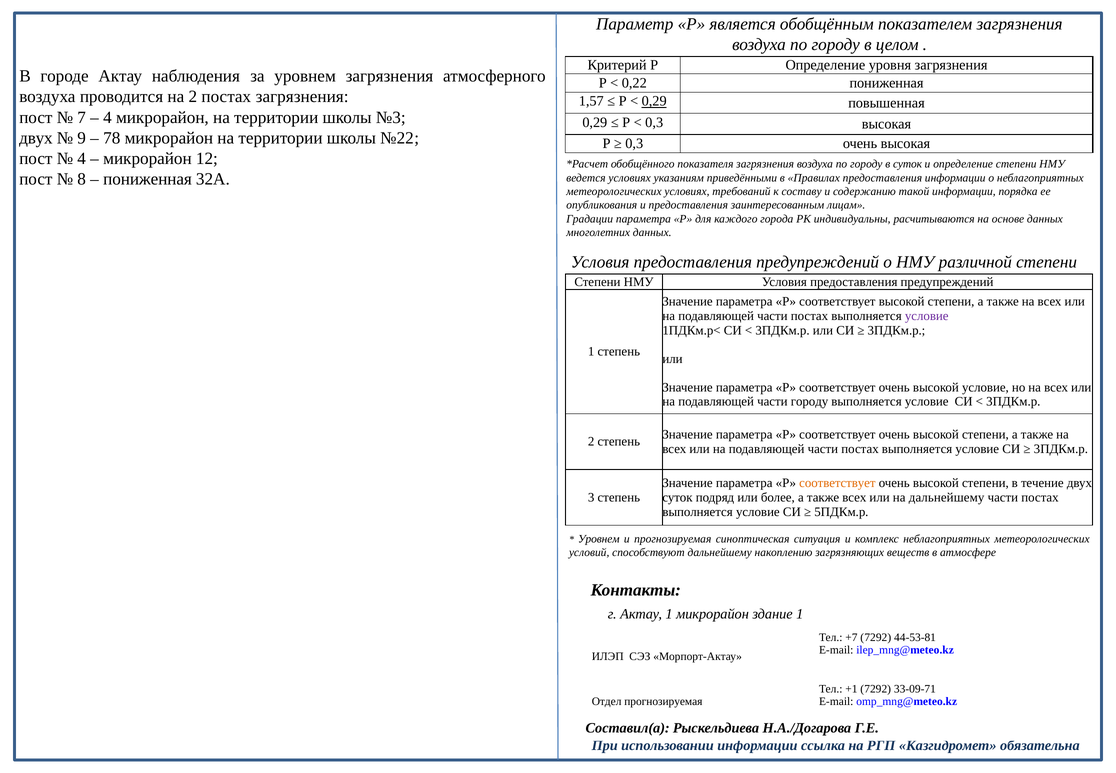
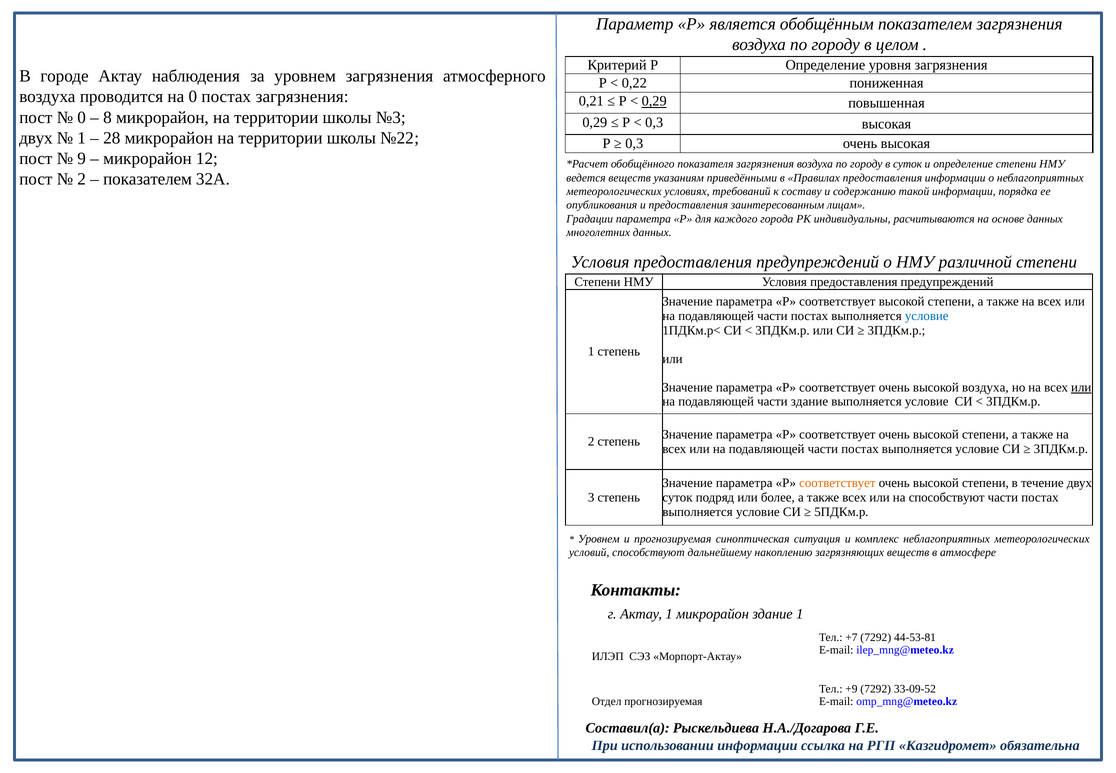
на 2: 2 -> 0 (193, 97)
1,57: 1,57 -> 0,21 (591, 101)
7: 7 -> 0 (82, 117)
4: 4 -> 8 (108, 117)
9: 9 -> 1 (82, 138)
78: 78 -> 28 (112, 138)
4: 4 -> 9 (82, 159)
8: 8 -> 2 (82, 179)
пониженная: пониженная -> показателем (148, 179)
ведется условиях: условиях -> веществ (630, 178)
условие colour: purple -> blue (927, 316)
высокой условие: условие -> воздуха (985, 387)
или underline: none -> present (1081, 387)
части городу: городу -> здание (809, 401)
на дальнейшему: дальнейшему -> способствуют (947, 497)
+1: +1 -> +9 (851, 689)
33-09-71: 33-09-71 -> 33-09-52 (915, 689)
